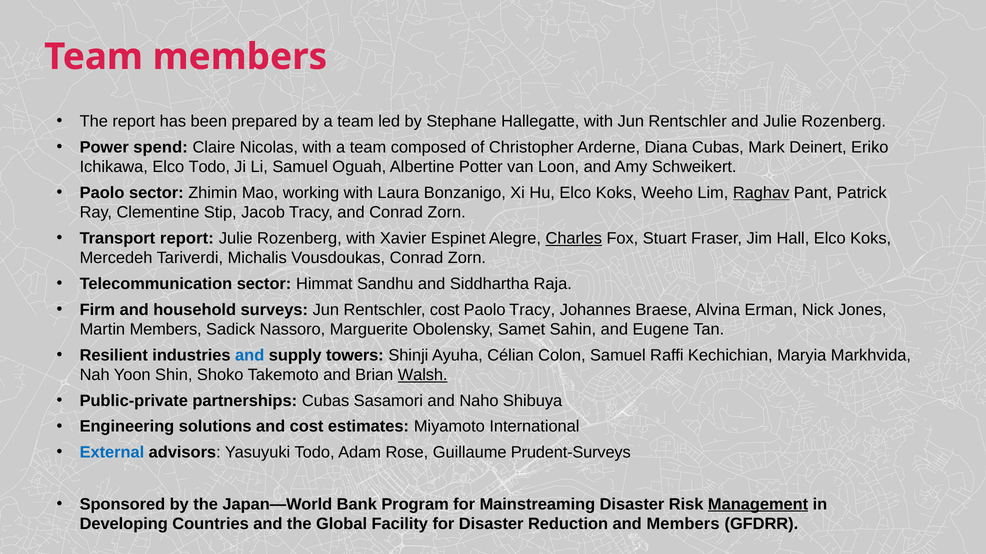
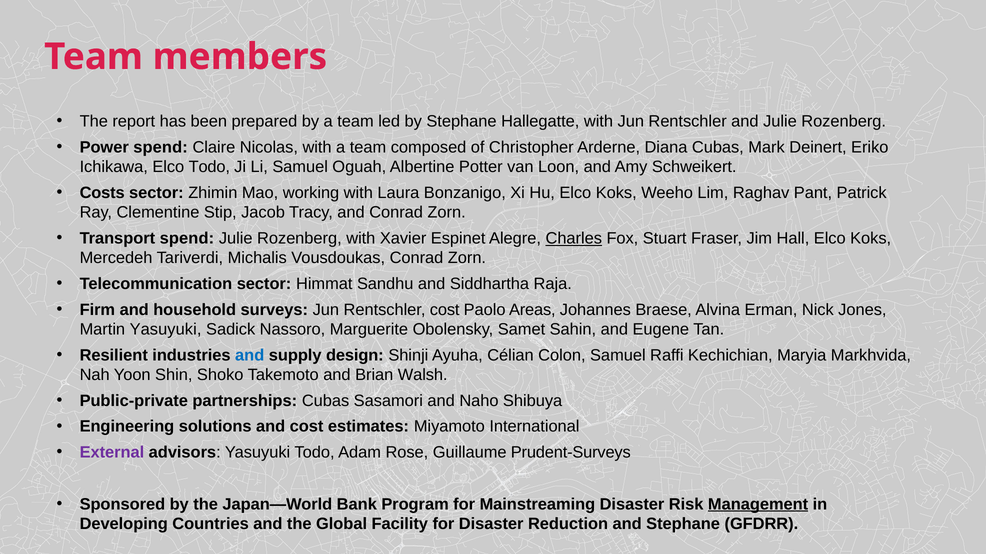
Paolo: Paolo -> Costs (102, 193)
Raghav underline: present -> none (761, 193)
Transport report: report -> spend (187, 238)
Paolo Tracy: Tracy -> Areas (532, 310)
Martin Members: Members -> Yasuyuki (166, 330)
towers: towers -> design (355, 356)
Walsh underline: present -> none (423, 375)
External colour: blue -> purple (112, 453)
and Members: Members -> Stephane (683, 524)
